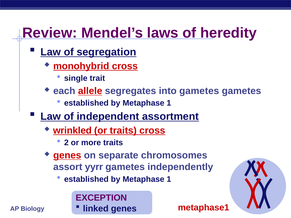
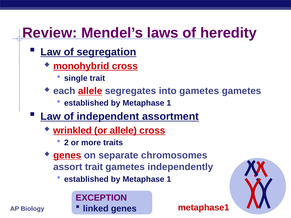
or traits: traits -> allele (123, 131)
assort yyrr: yyrr -> trait (94, 167)
